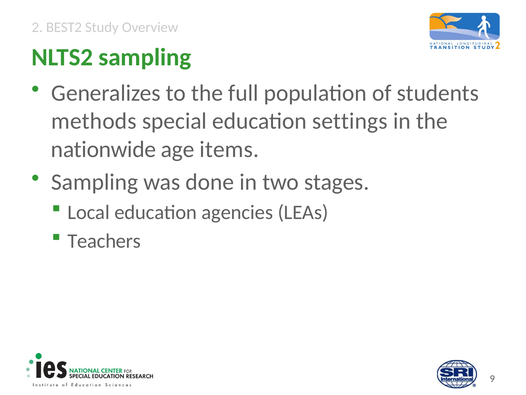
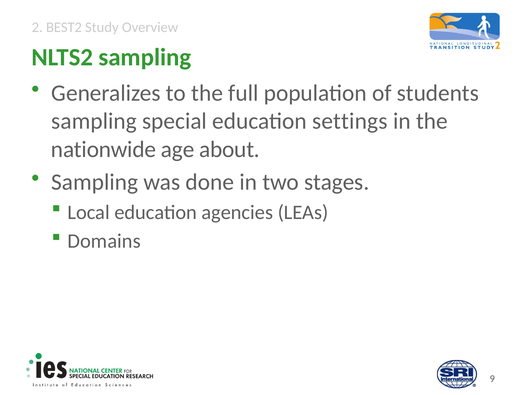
methods: methods -> sampling (94, 121)
items: items -> about (230, 149)
Teachers: Teachers -> Domains (104, 241)
